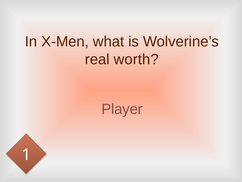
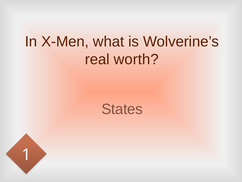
Player: Player -> States (122, 109)
